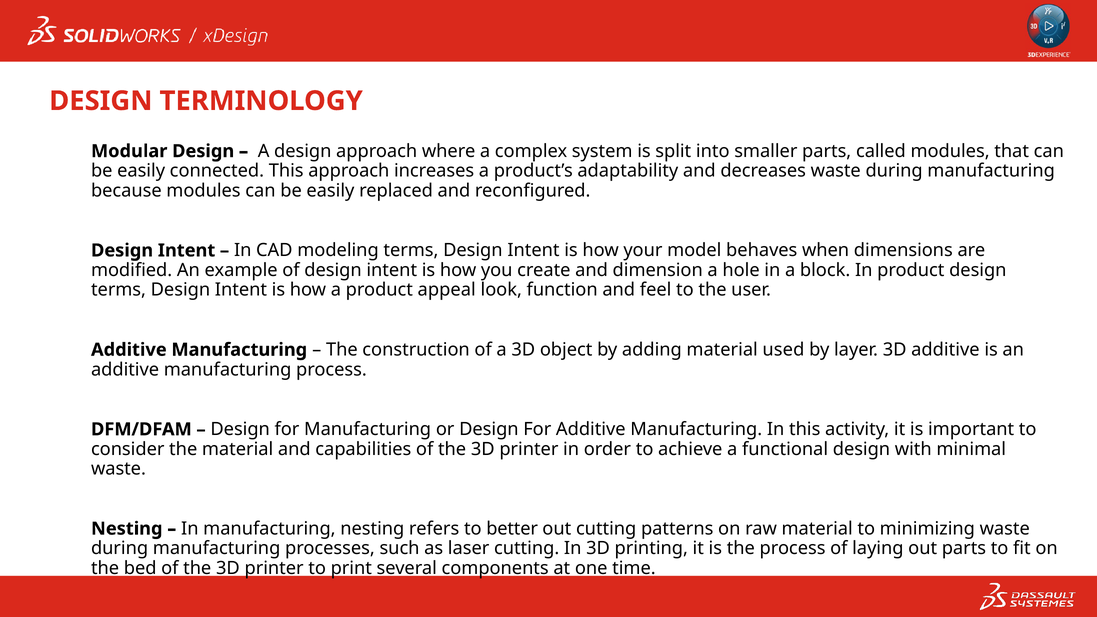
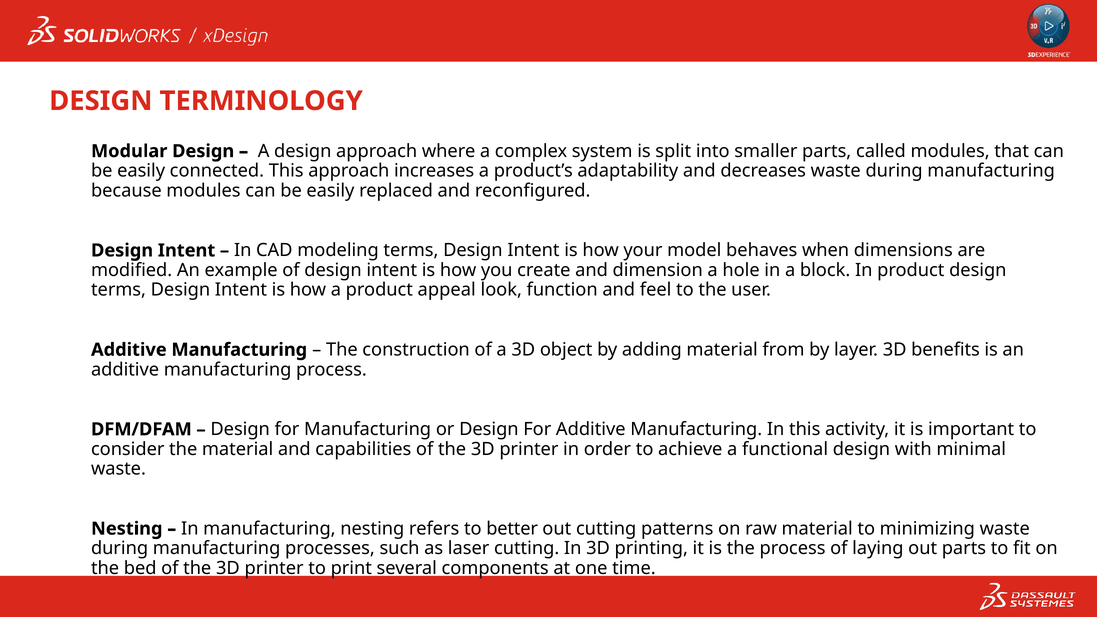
used: used -> from (783, 350)
3D additive: additive -> benefits (945, 350)
